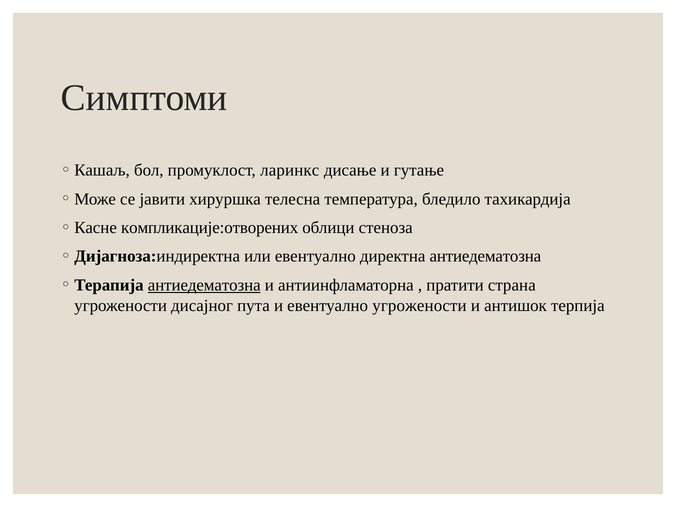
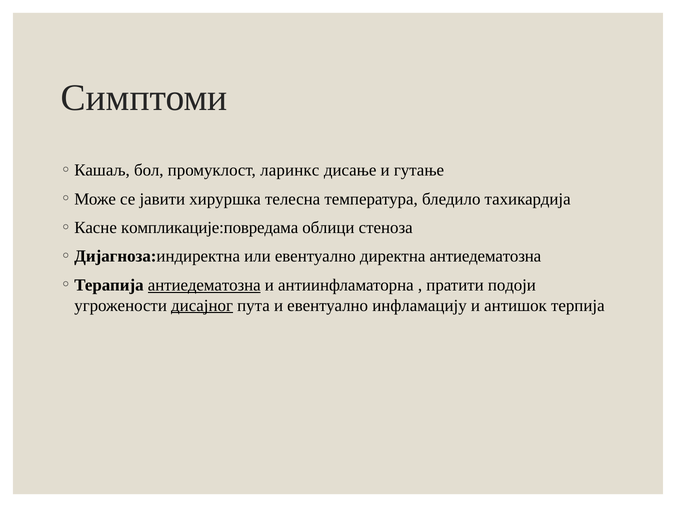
компликације:отворених: компликације:отворених -> компликације:повредама (210, 228)
страна: страна -> подоји (512, 285)
дисајног underline: none -> present (202, 305)
евентуално угрожености: угрожености -> инфламацију (420, 305)
